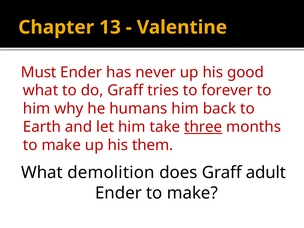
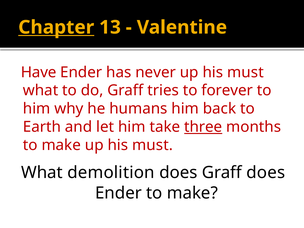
Chapter underline: none -> present (56, 27)
Must: Must -> Have (39, 72)
good: good -> must (245, 72)
make up his them: them -> must (153, 145)
Graff adult: adult -> does (266, 173)
